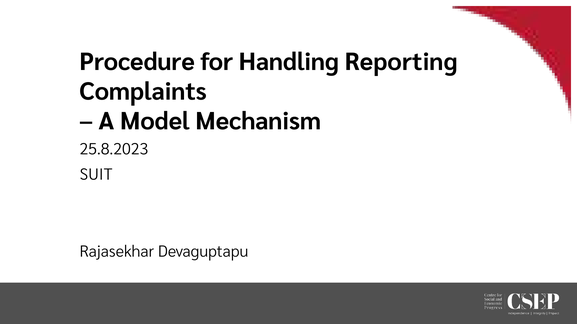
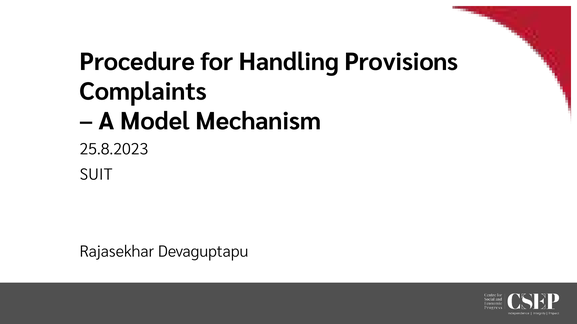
Reporting: Reporting -> Provisions (401, 62)
